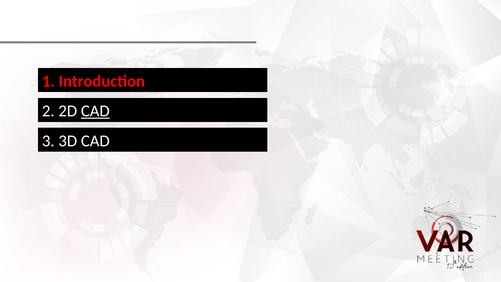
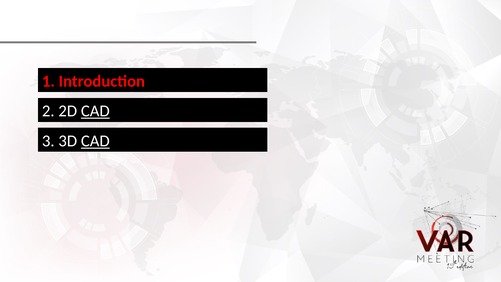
CAD underline: none -> present (95, 141)
